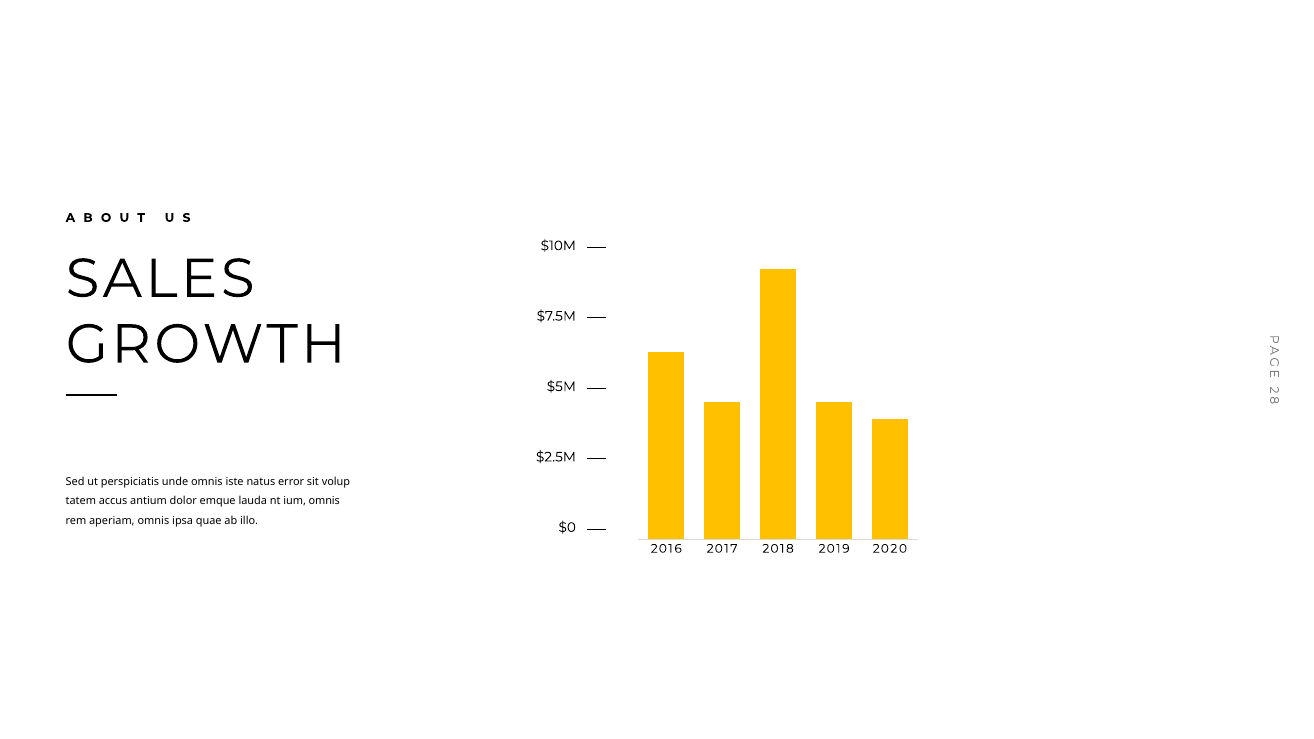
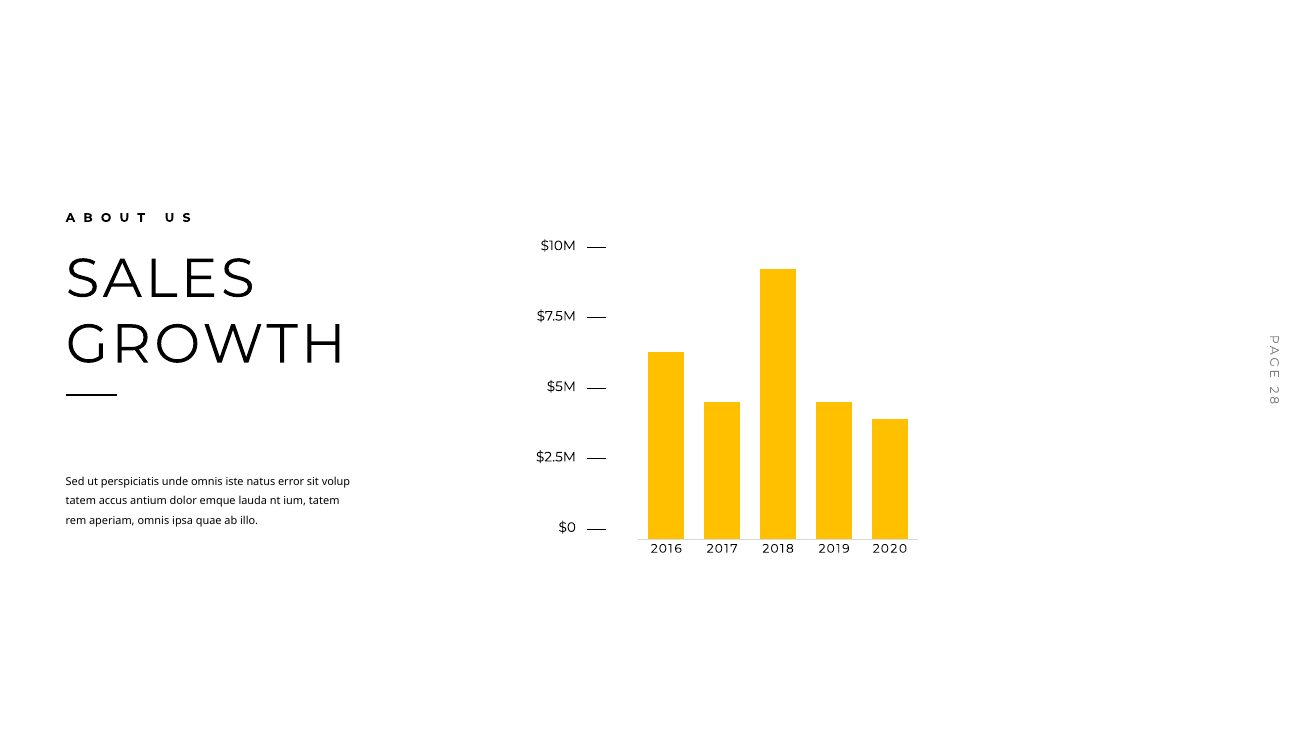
ium omnis: omnis -> tatem (324, 501)
